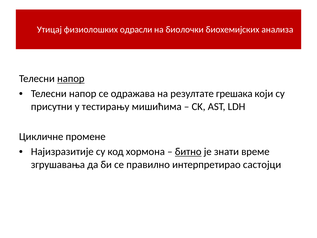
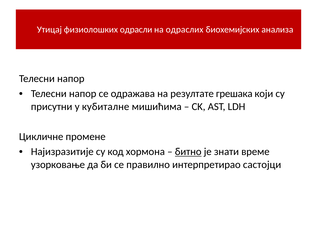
биолочки: биолочки -> одраслих (185, 29)
напор underline: present -> none (71, 79)
тестирању: тестирању -> кубиталне (106, 107)
згрушавања: згрушавања -> узорковање (58, 164)
